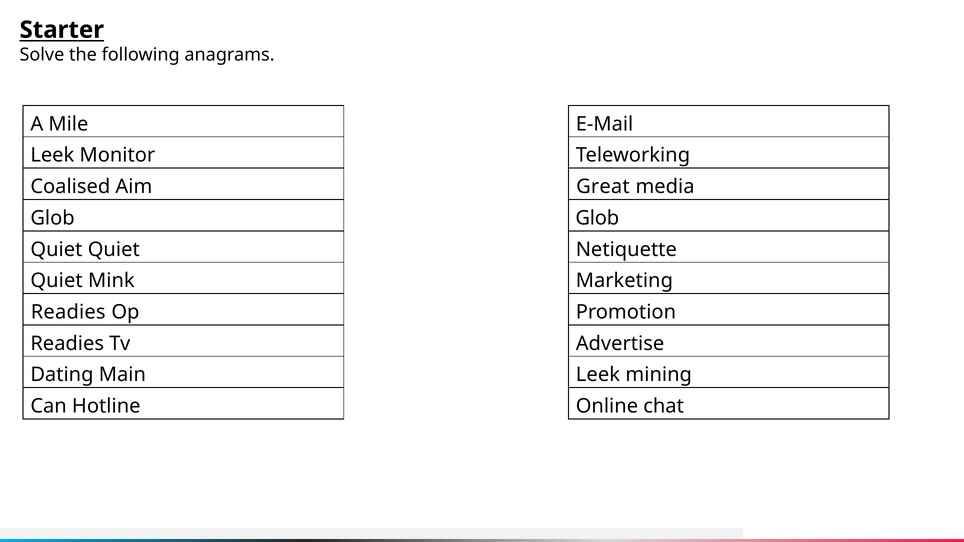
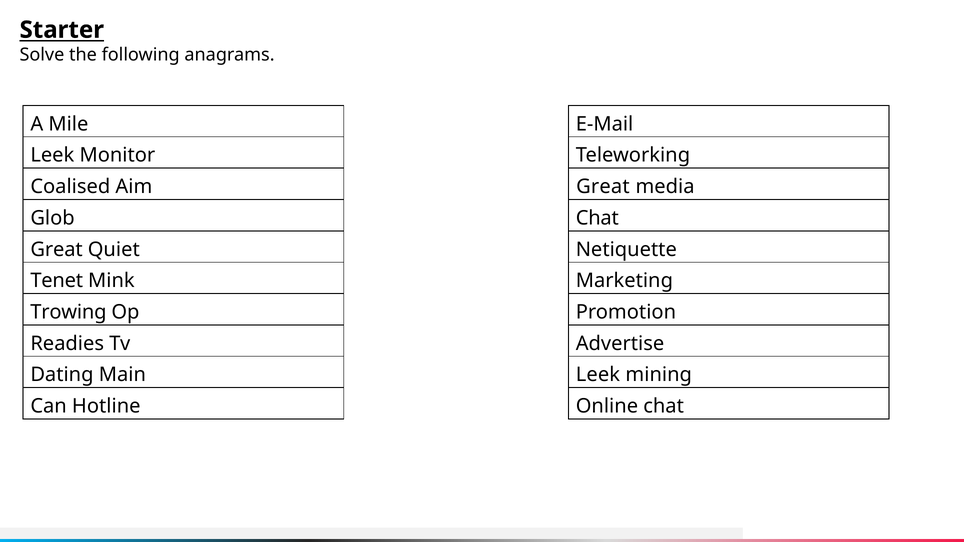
Glob: Glob -> Chat (597, 218)
Quiet: Quiet -> Great (57, 250)
Quiet: Quiet -> Tenet (57, 281)
Readies: Readies -> Trowing (68, 312)
